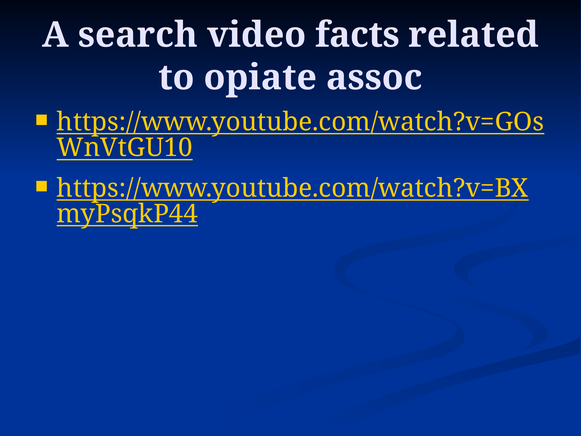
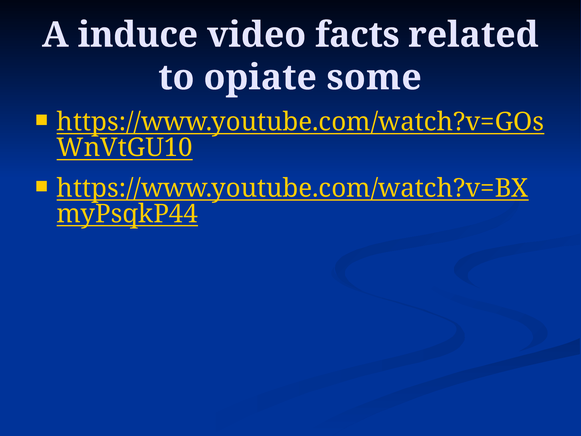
search: search -> induce (138, 35)
assoc: assoc -> some (374, 78)
